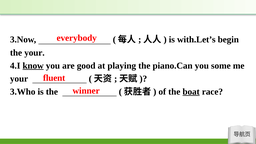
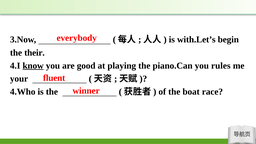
the your: your -> their (35, 53)
some: some -> rules (221, 66)
3.Who: 3.Who -> 4.Who (23, 92)
boat underline: present -> none (191, 92)
